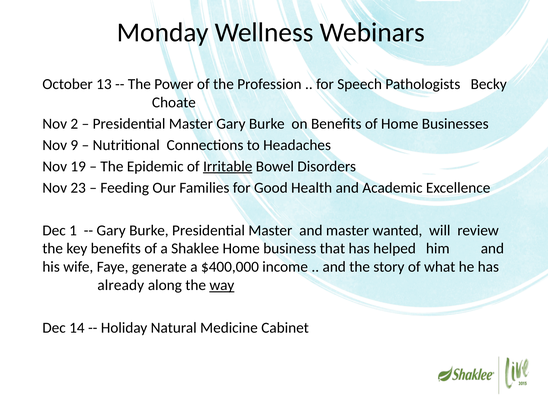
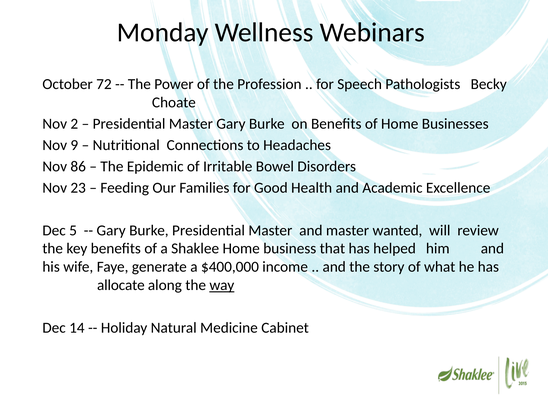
13: 13 -> 72 (104, 84)
19: 19 -> 86 (78, 166)
Irritable underline: present -> none (228, 166)
1: 1 -> 5 (73, 230)
already: already -> allocate (121, 285)
